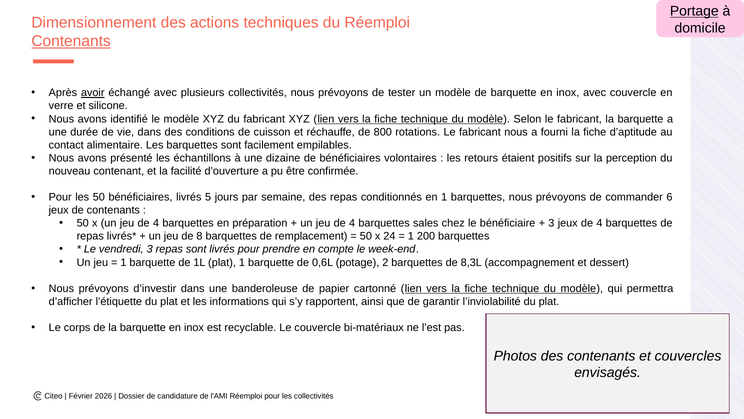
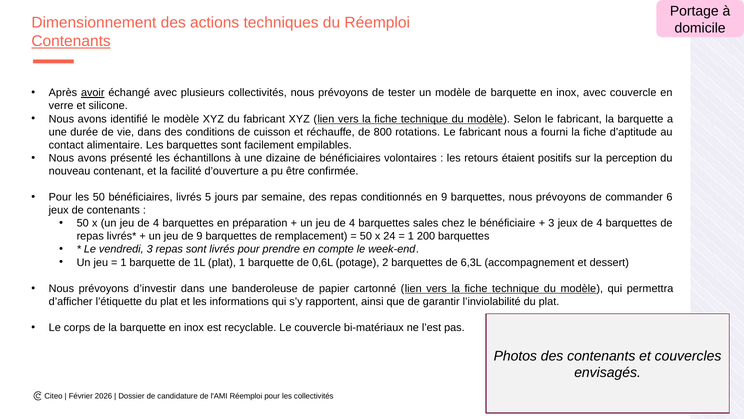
Portage underline: present -> none (694, 11)
en 1: 1 -> 9 (444, 197)
de 8: 8 -> 9 (199, 236)
8,3L: 8,3L -> 6,3L (471, 262)
